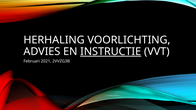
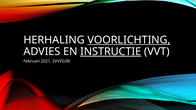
VOORLICHTING underline: none -> present (129, 40)
